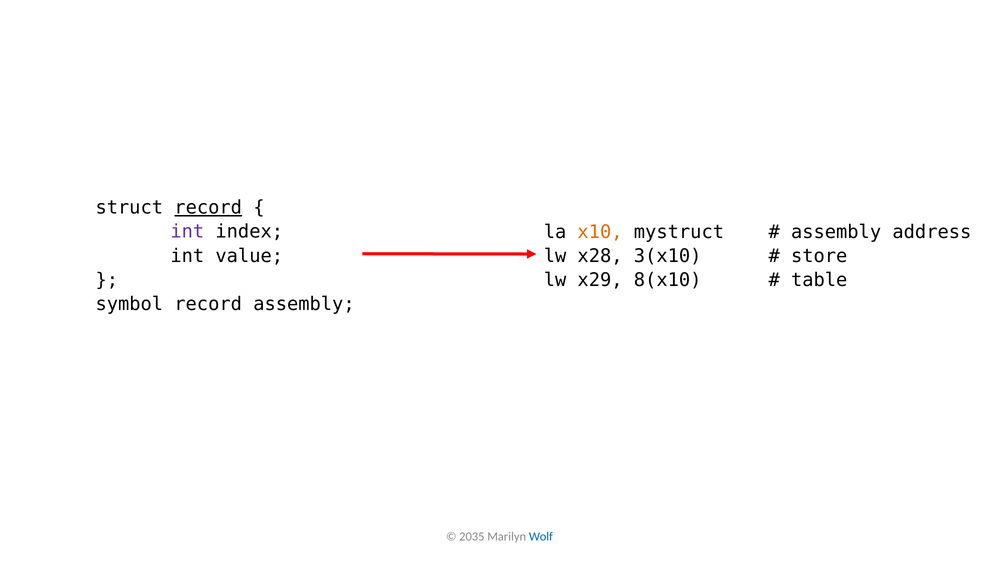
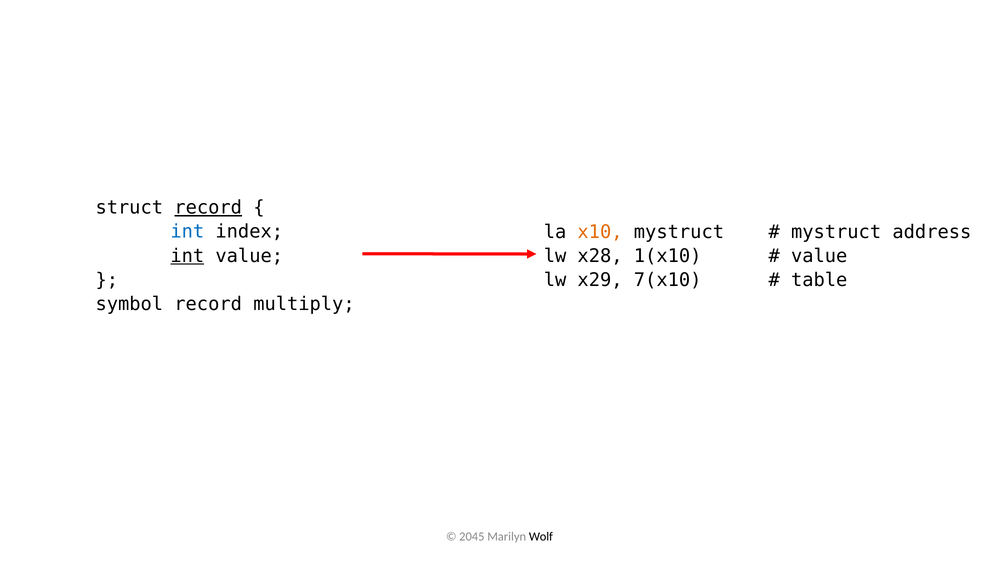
int colour: purple -> blue (187, 232)
assembly: assembly -> mystruct (836, 232)
int underline: none -> present (187, 256)
3(x10: 3(x10 -> 1(x10 (668, 256)
store: store -> value (819, 256)
8(x10: 8(x10 -> 7(x10 (668, 280)
record assembly: assembly -> multiply (304, 304)
2035: 2035 -> 2045 (472, 537)
Wolf colour: blue -> black (541, 537)
